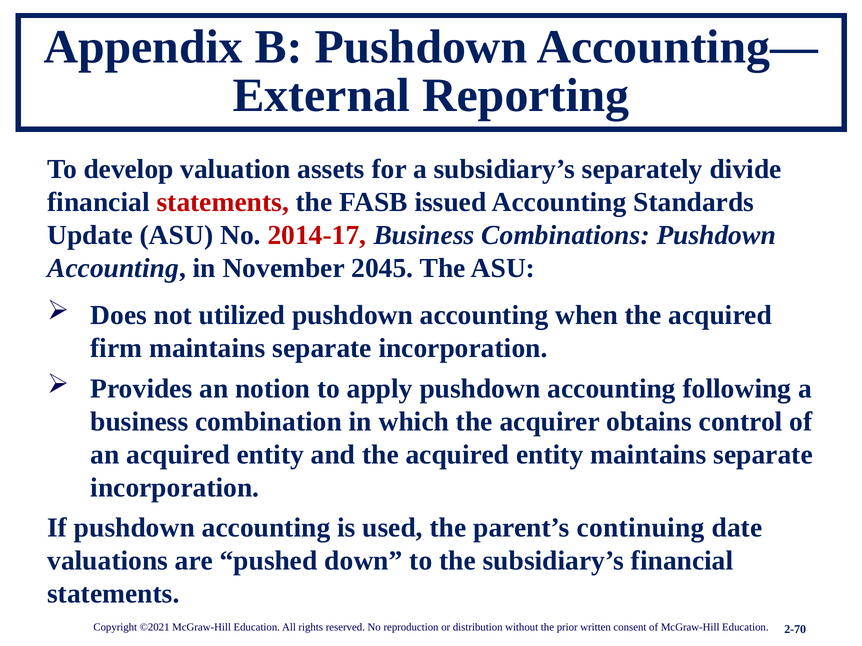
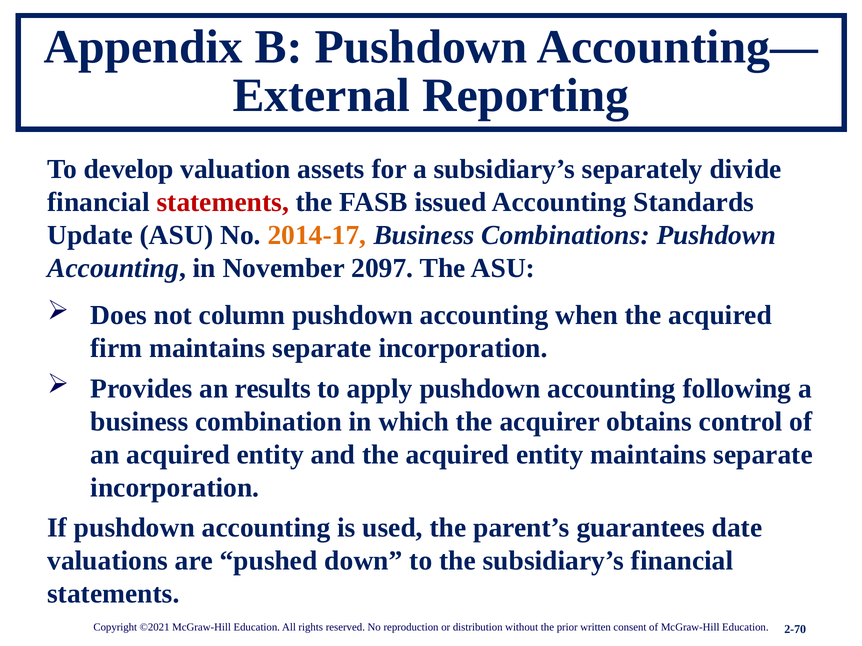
2014-17 colour: red -> orange (317, 235)
2045: 2045 -> 2097 (382, 268)
utilized: utilized -> column (242, 316)
notion: notion -> results (273, 389)
continuing: continuing -> guarantees (641, 528)
